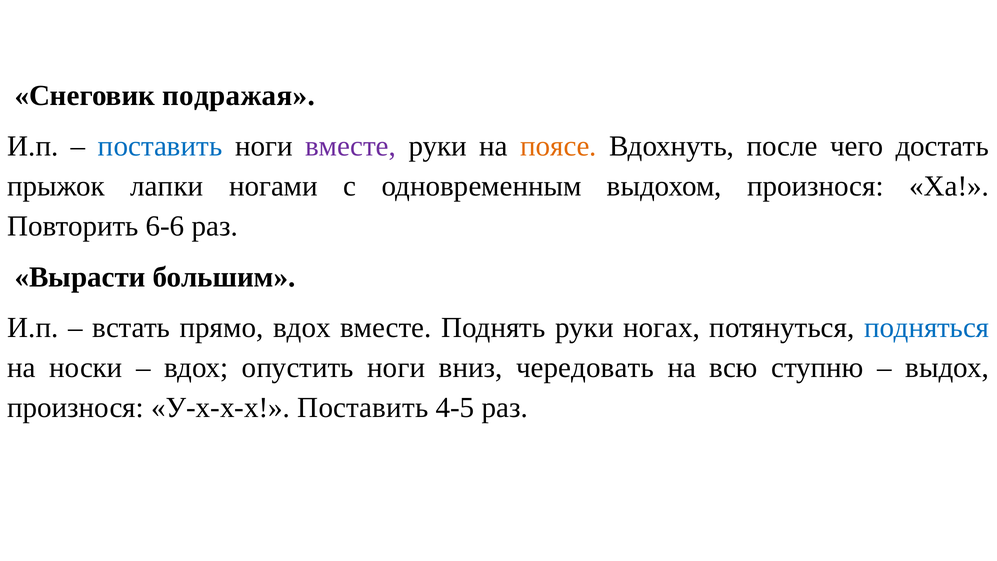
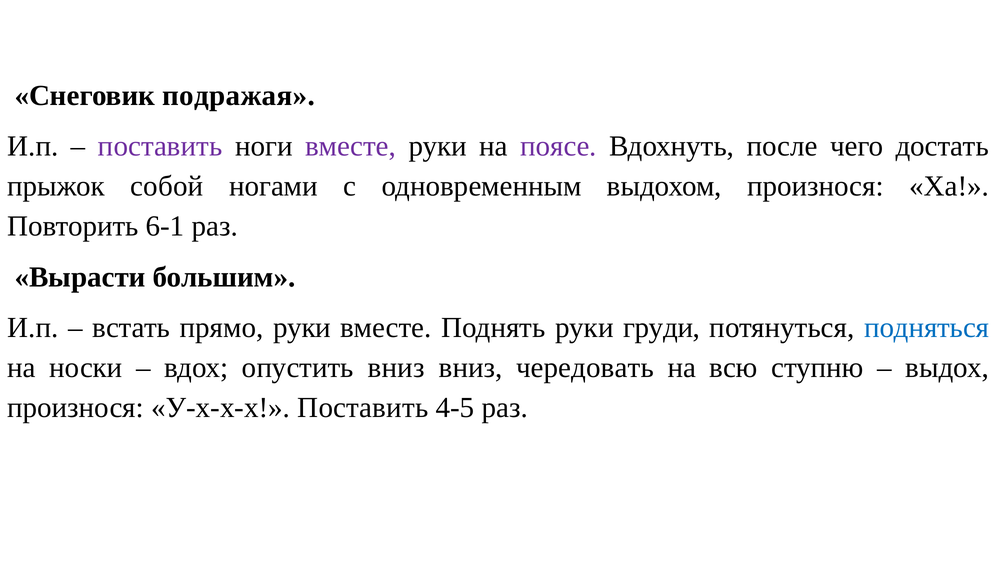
поставить colour: blue -> purple (160, 146)
поясе colour: orange -> purple (558, 146)
лапки: лапки -> собой (167, 186)
6-6: 6-6 -> 6-1 (165, 226)
прямо вдох: вдох -> руки (302, 327)
ногах: ногах -> груди (662, 327)
опустить ноги: ноги -> вниз (396, 367)
